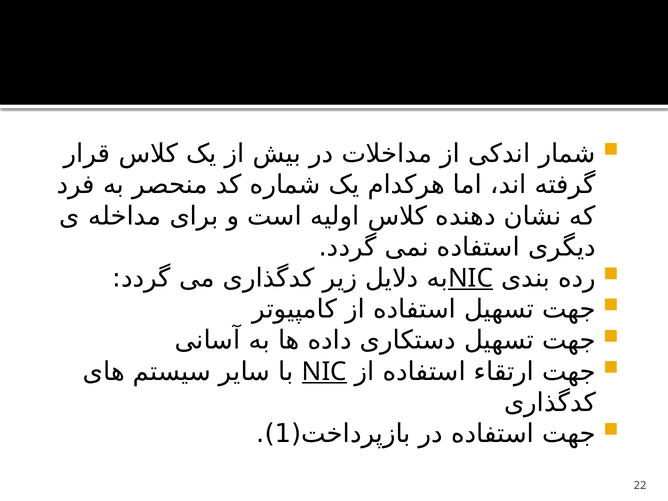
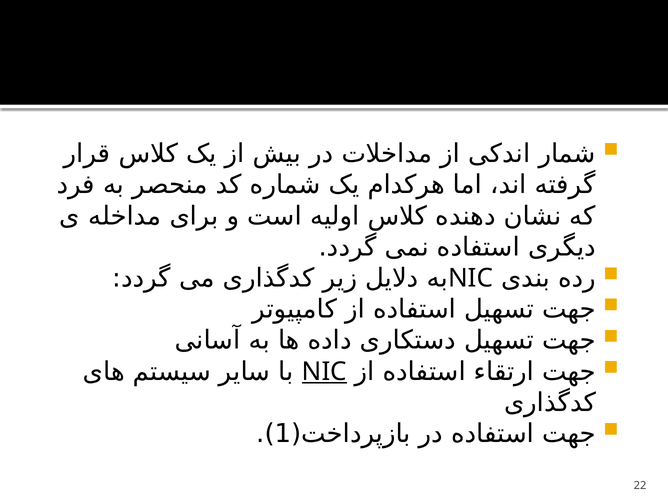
NIC underline: present -> none (470, 278)
